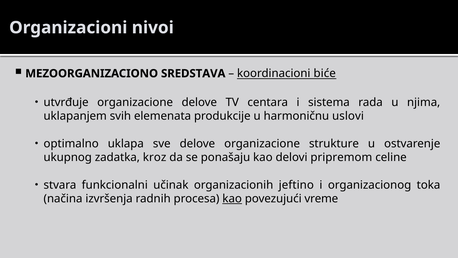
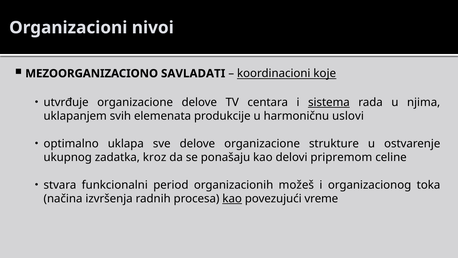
SREDSTAVA: SREDSTAVA -> SAVLADATI (193, 73)
biće: biće -> koje (325, 73)
sistema underline: none -> present (329, 102)
učinak: učinak -> period (171, 185)
jeftino: jeftino -> možeš (296, 185)
